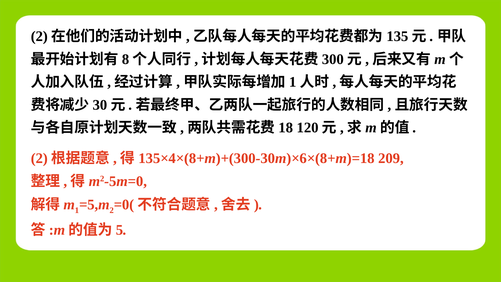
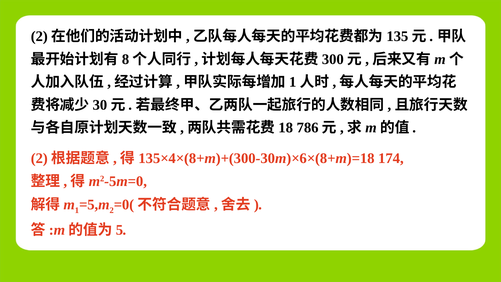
120: 120 -> 786 (308, 128)
209: 209 -> 174 (391, 158)
